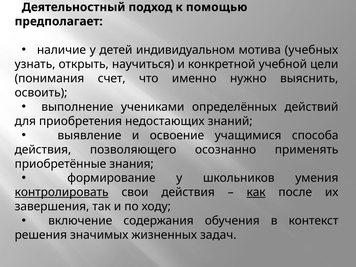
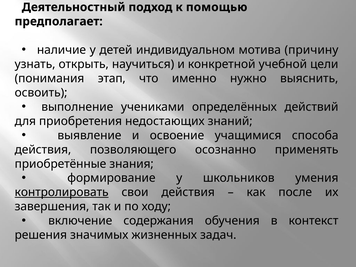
учебных: учебных -> причину (311, 50)
счет: счет -> этап (112, 78)
как underline: present -> none (256, 192)
